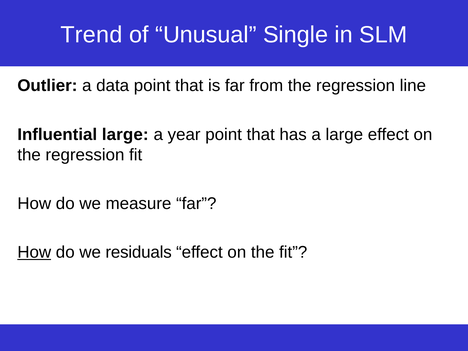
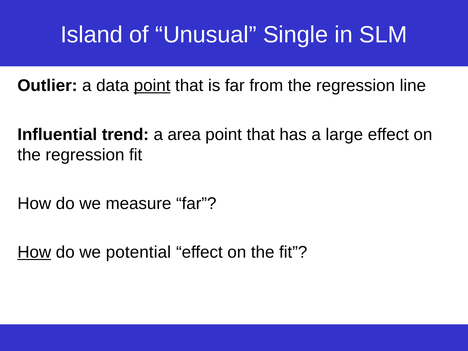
Trend: Trend -> Island (92, 35)
point underline: none -> present (152, 86)
Influential large: large -> trend (125, 134)
year: year -> area (184, 134)
residuals: residuals -> potential (138, 252)
